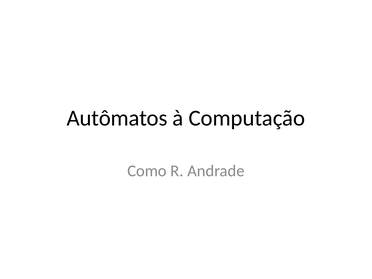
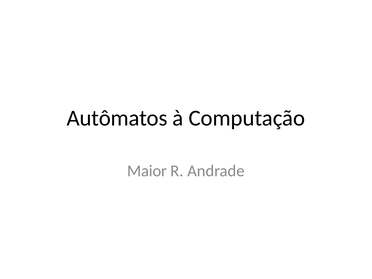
Como: Como -> Maior (147, 171)
